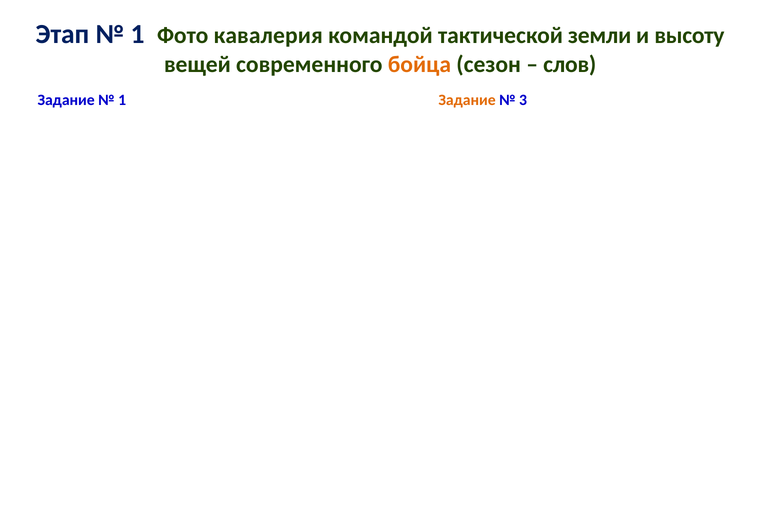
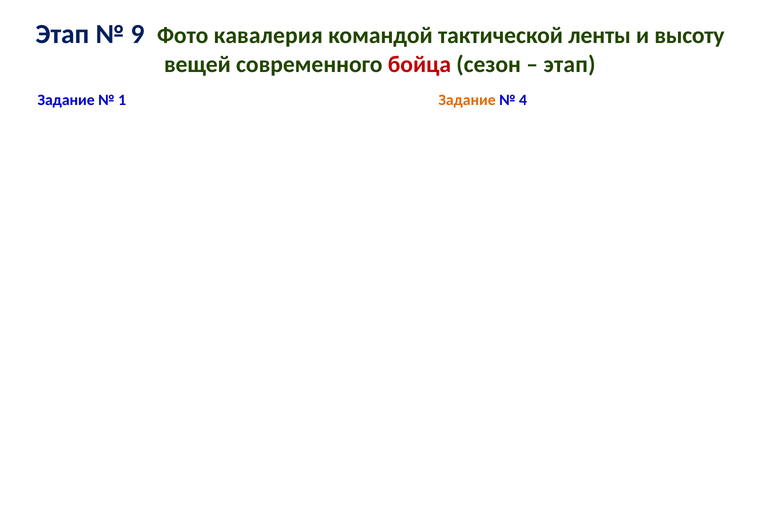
1: 1 -> 9 (138, 34)
земли: земли -> ленты (600, 35)
бойца colour: orange -> red (419, 64)
слов: слов -> этап (570, 64)
3: 3 -> 4 (523, 100)
